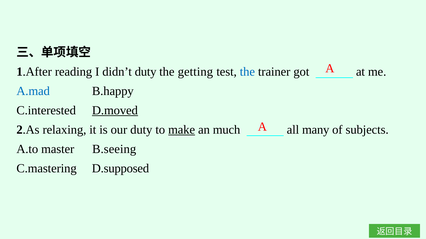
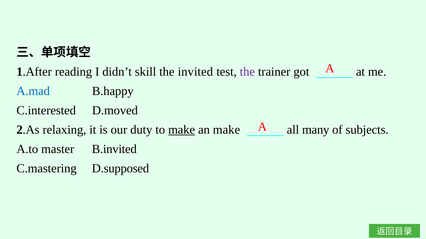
didn’t duty: duty -> skill (146, 72)
getting: getting -> invited (195, 72)
the colour: blue -> purple (247, 72)
D.moved underline: present -> none (115, 111)
an much: much -> make (227, 130)
B.seeing: B.seeing -> B.invited (114, 149)
